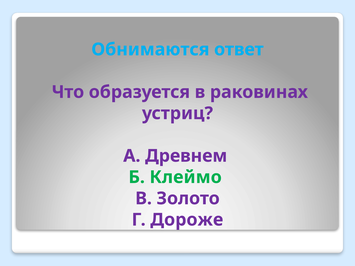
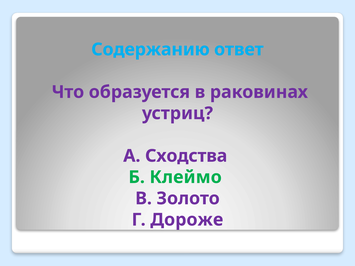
Обнимаются: Обнимаются -> Содержанию (150, 50)
Древнем: Древнем -> Сходства (186, 156)
